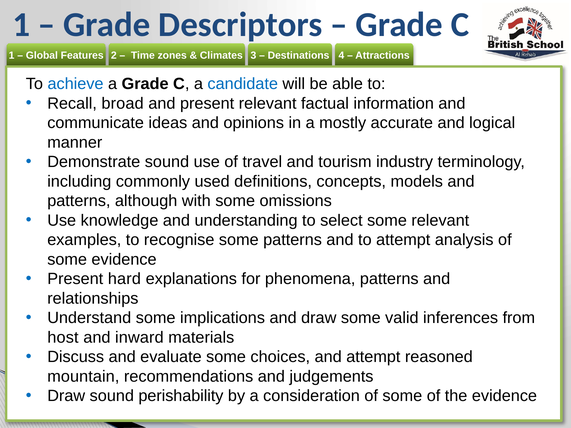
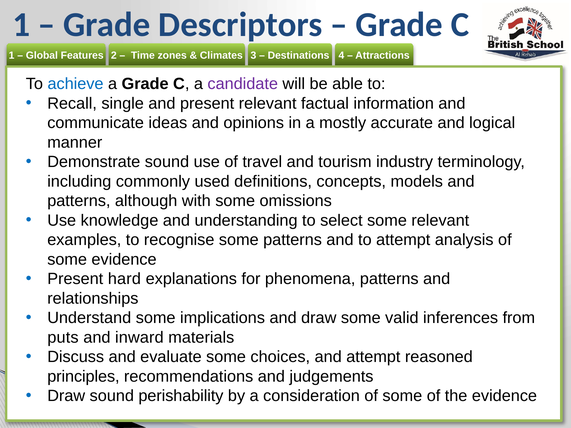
candidate colour: blue -> purple (243, 84)
broad: broad -> single (123, 103)
host: host -> puts (63, 338)
mountain: mountain -> principles (83, 377)
